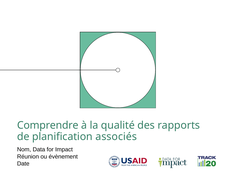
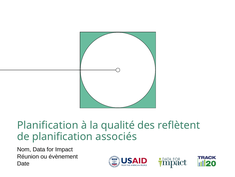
Comprendre: Comprendre -> Planification (48, 125)
rapports: rapports -> reflètent (179, 125)
